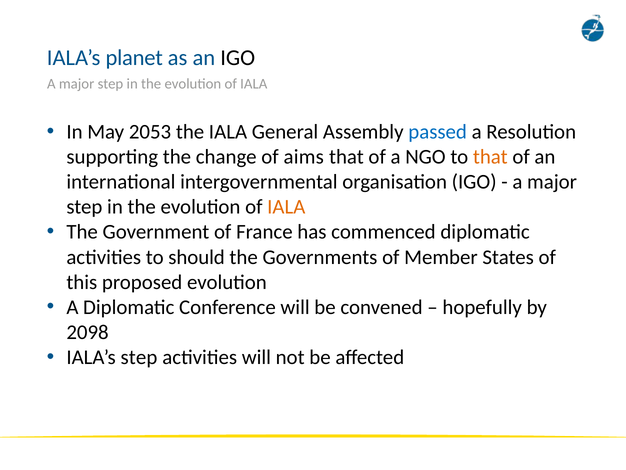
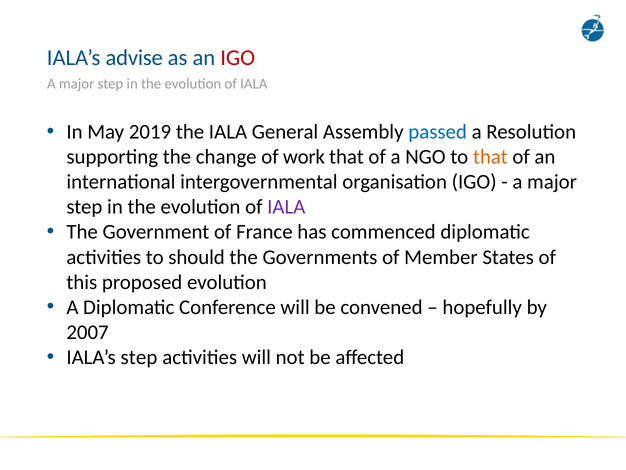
planet: planet -> advise (134, 58)
IGO colour: black -> red (238, 58)
2053: 2053 -> 2019 (150, 132)
aims: aims -> work (304, 157)
IALA colour: orange -> purple (286, 207)
2098: 2098 -> 2007 (88, 332)
